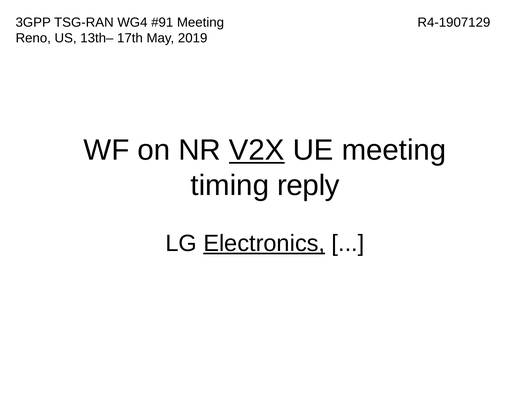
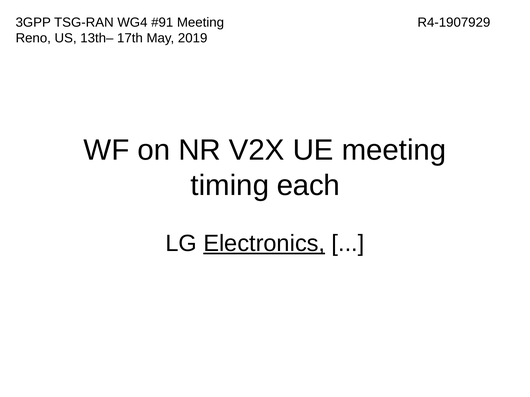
R4-1907129: R4-1907129 -> R4-1907929 (454, 22)
V2X underline: present -> none (257, 150)
reply: reply -> each (308, 186)
